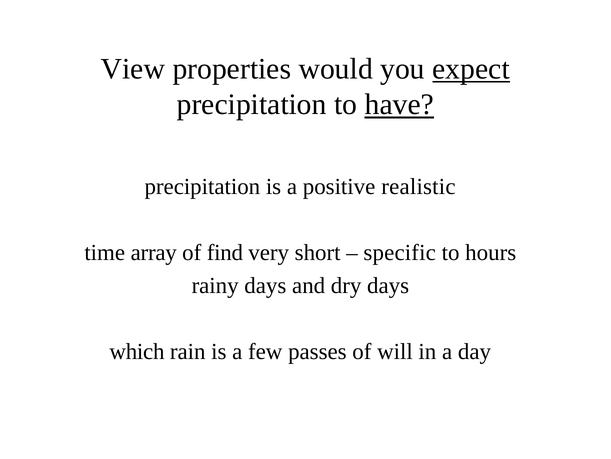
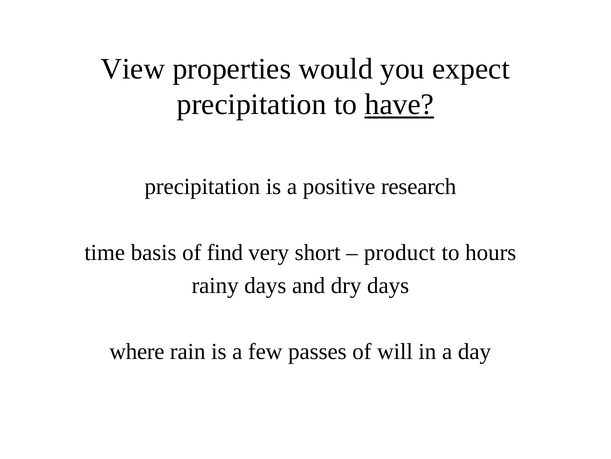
expect underline: present -> none (471, 69)
realistic: realistic -> research (419, 186)
array: array -> basis (154, 252)
specific: specific -> product (400, 252)
which: which -> where (137, 351)
